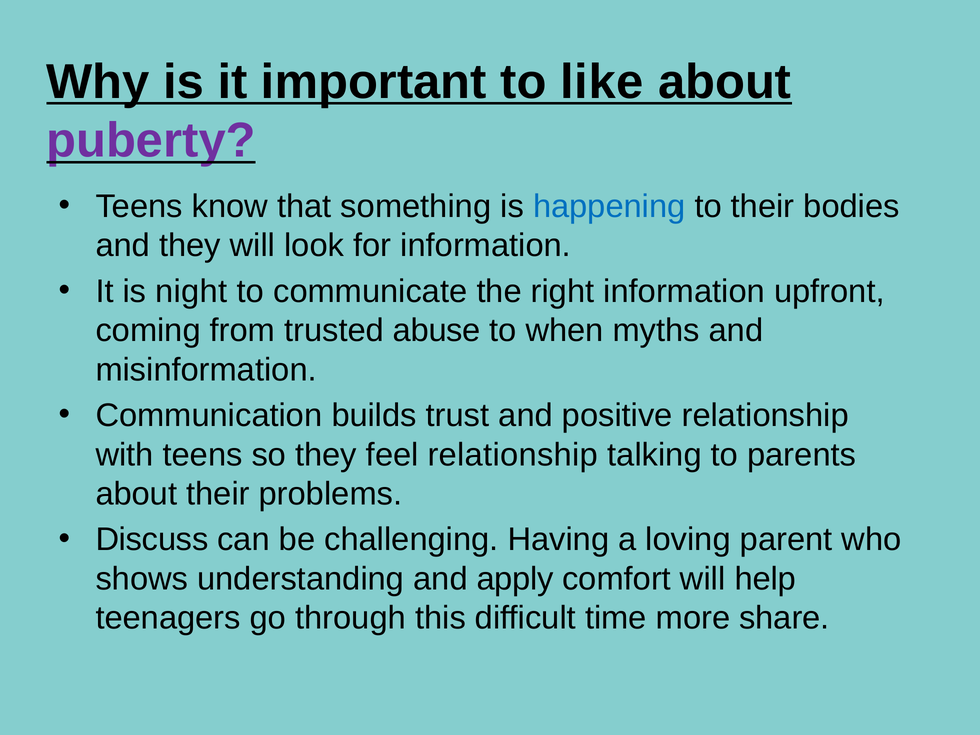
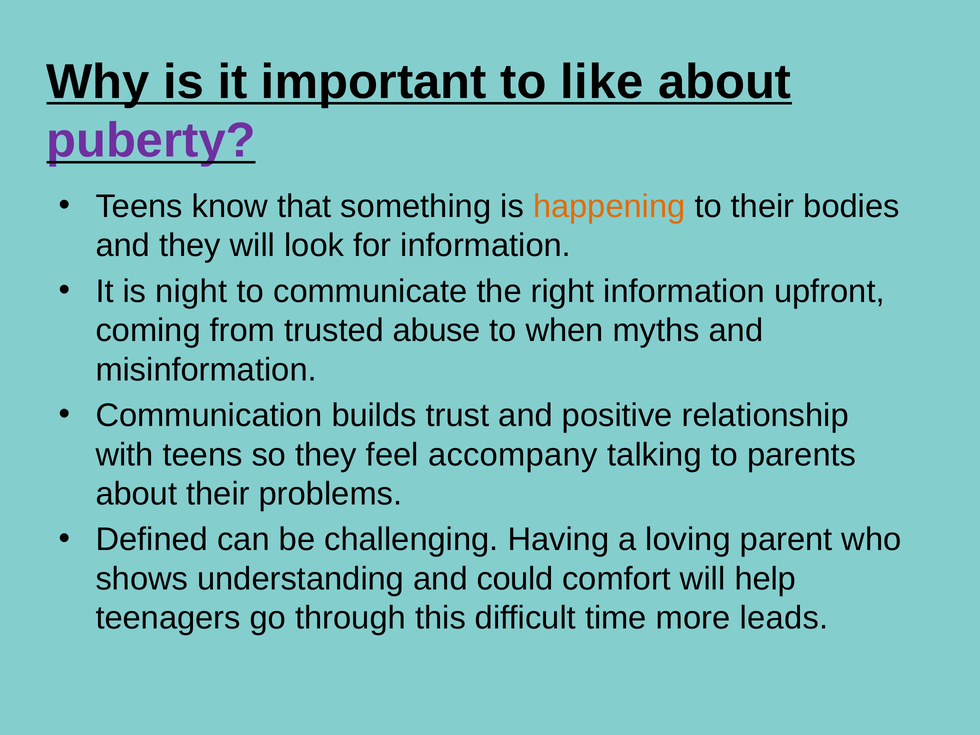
happening colour: blue -> orange (609, 206)
feel relationship: relationship -> accompany (513, 455)
Discuss: Discuss -> Defined (152, 540)
apply: apply -> could (515, 579)
share: share -> leads (784, 618)
